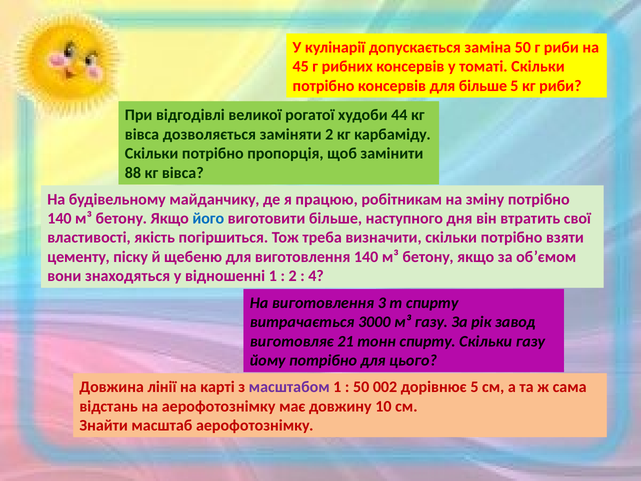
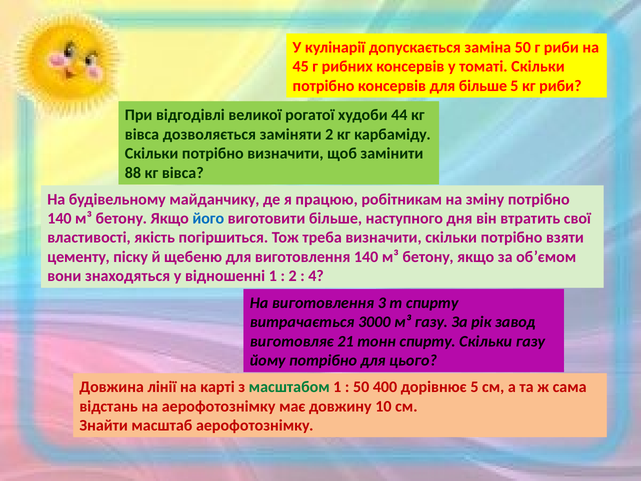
потрібно пропорція: пропорція -> визначити (285, 153)
масштабом colour: purple -> green (289, 387)
002: 002 -> 400 (385, 387)
